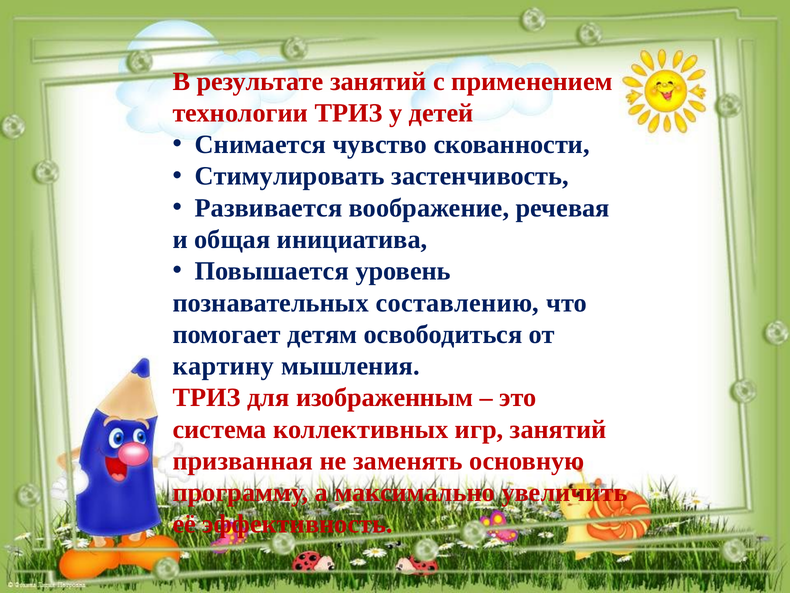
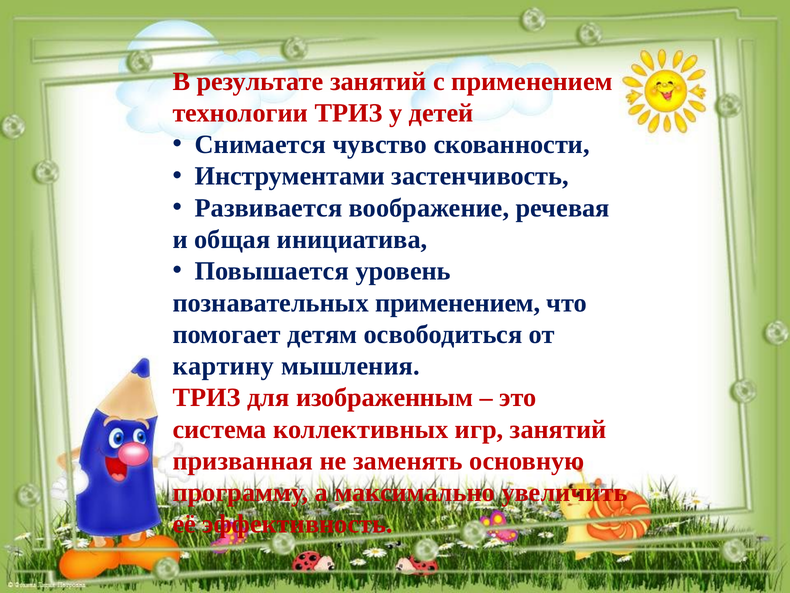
Стимулировать: Стимулировать -> Инструментами (290, 176)
познавательных составлению: составлению -> применением (458, 303)
